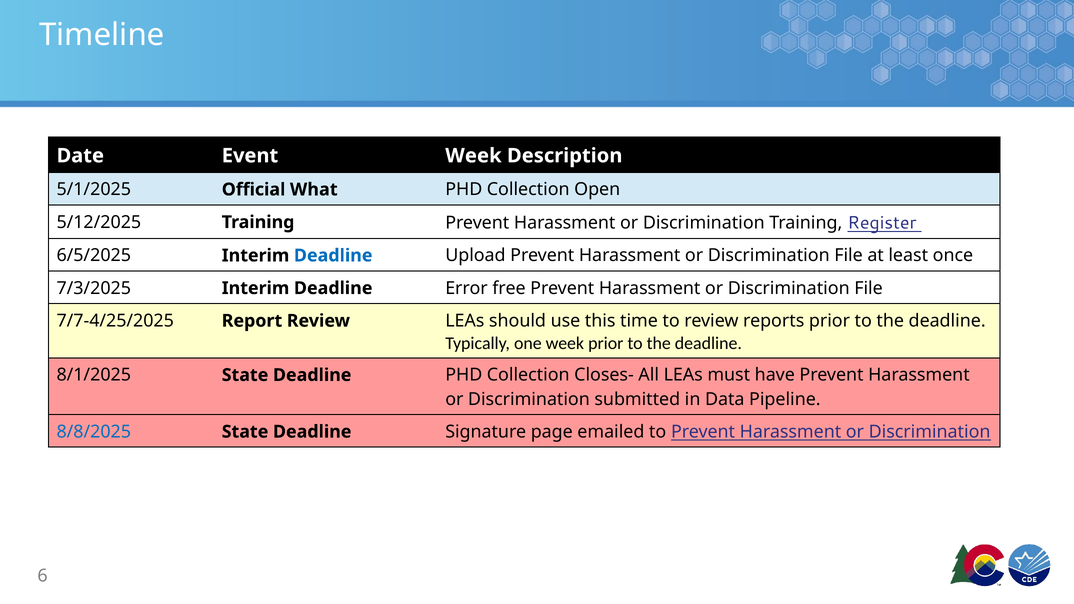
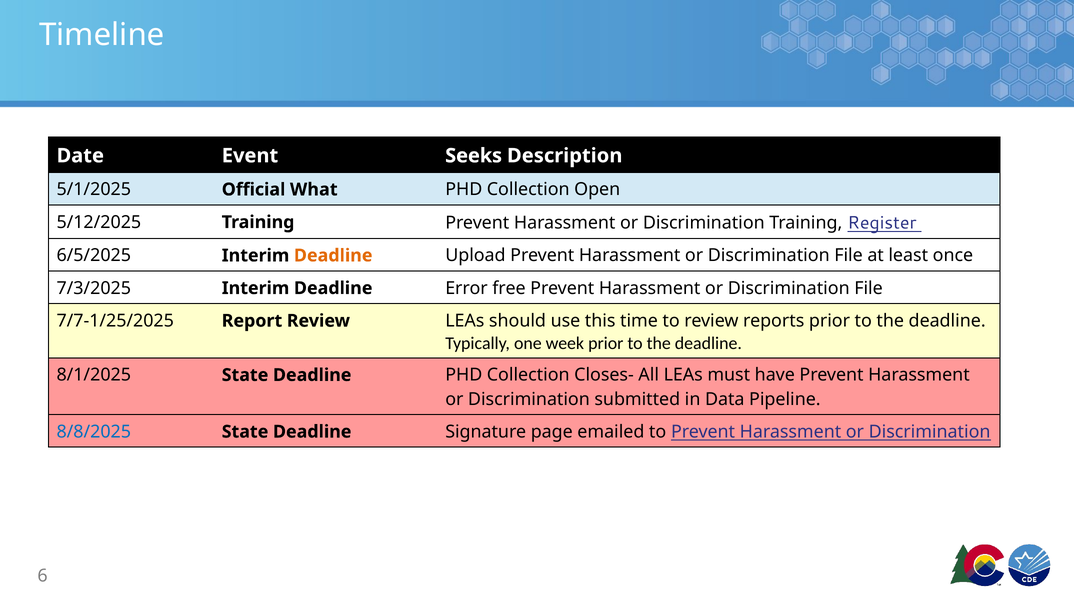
Event Week: Week -> Seeks (474, 156)
Deadline colour: blue -> orange (333, 256)
7/7-4/25/2025: 7/7-4/25/2025 -> 7/7-1/25/2025 (115, 321)
